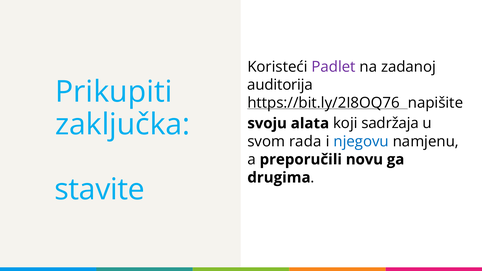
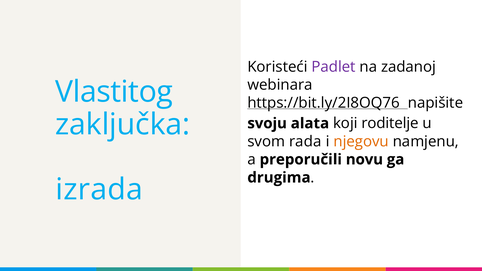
auditorija: auditorija -> webinara (280, 85)
Prikupiti: Prikupiti -> Vlastitog (114, 92)
sadržaja: sadržaja -> roditelje (390, 123)
njegovu colour: blue -> orange (361, 141)
stavite: stavite -> izrada (99, 190)
